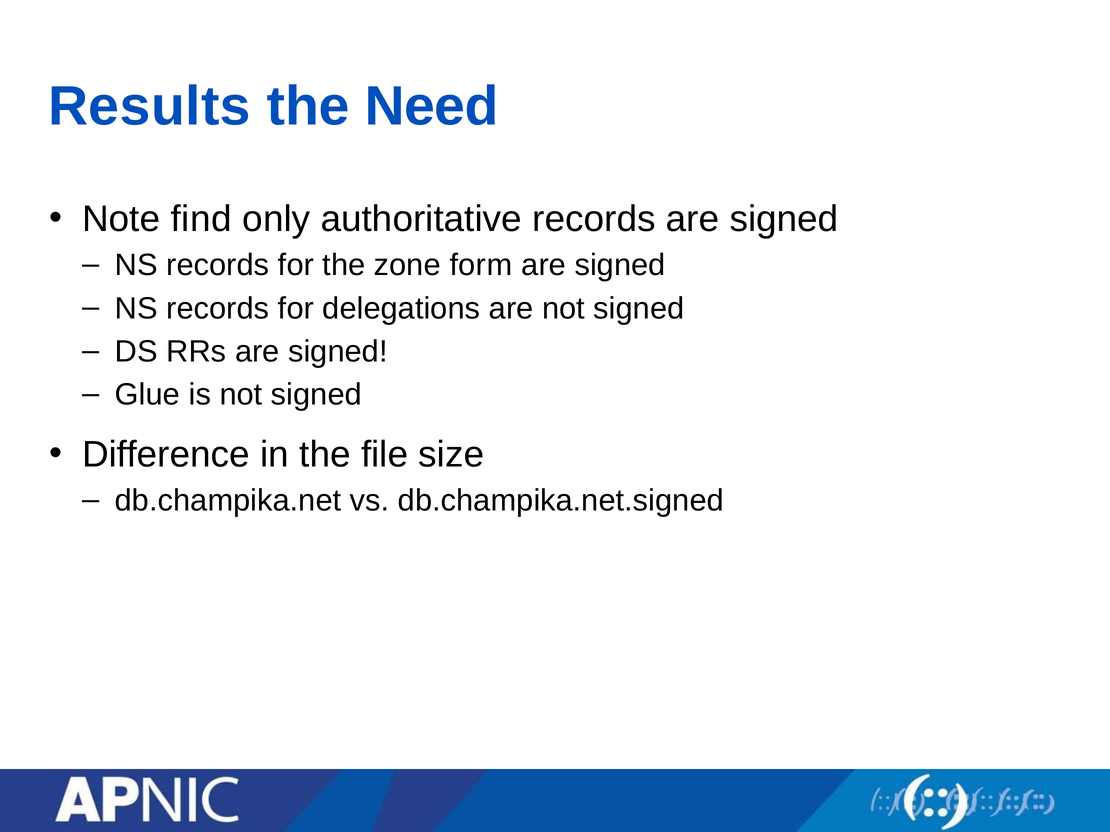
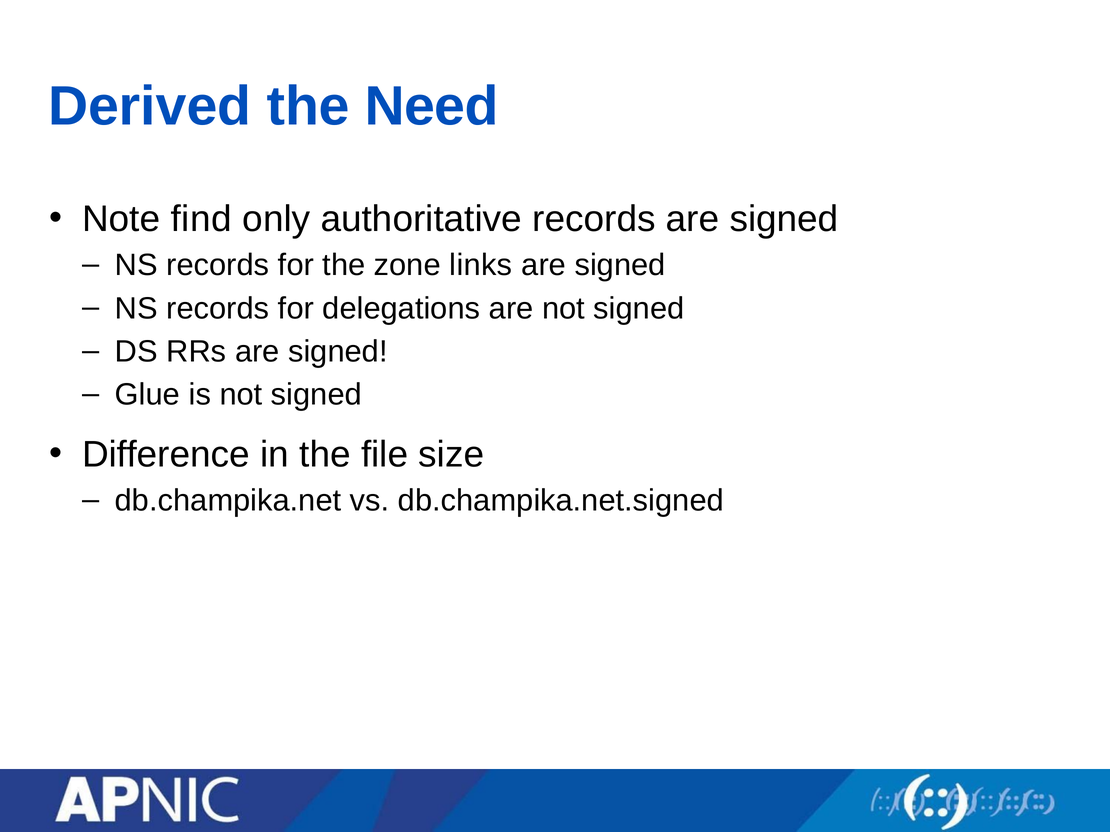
Results: Results -> Derived (150, 107)
form: form -> links (481, 265)
